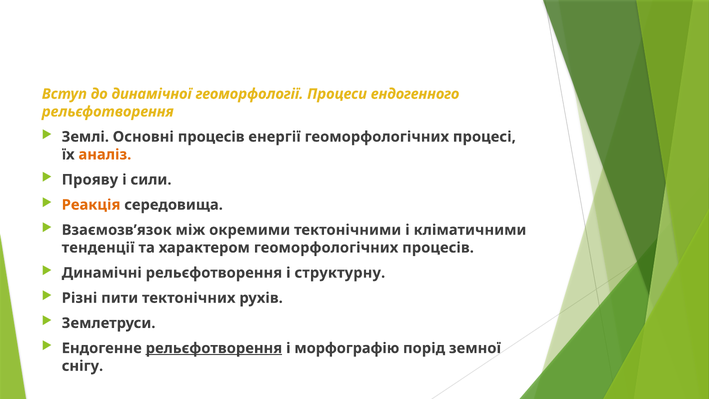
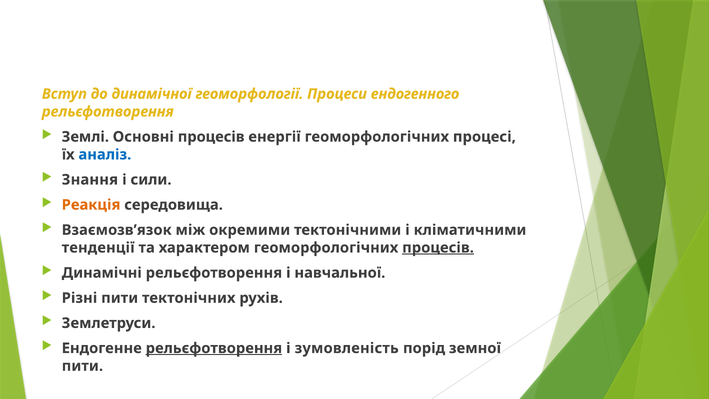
аналіз colour: orange -> blue (105, 154)
Прояву: Прояву -> Знання (90, 180)
процесів underline: none -> present (438, 248)
структурну: структурну -> навчальної (340, 273)
морфографію: морфографію -> зумовленість (347, 348)
снігу: снігу -> пити (82, 366)
